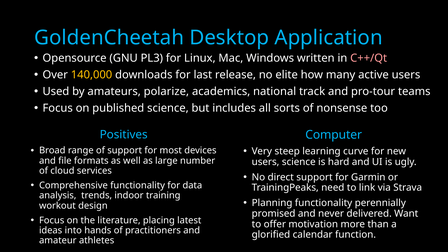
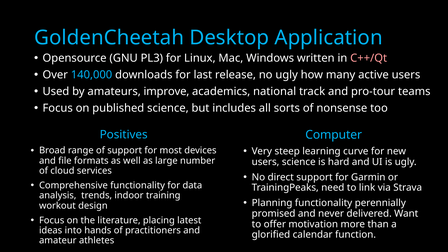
140,000 colour: yellow -> light blue (92, 75)
no elite: elite -> ugly (287, 75)
polarize: polarize -> improve (166, 92)
